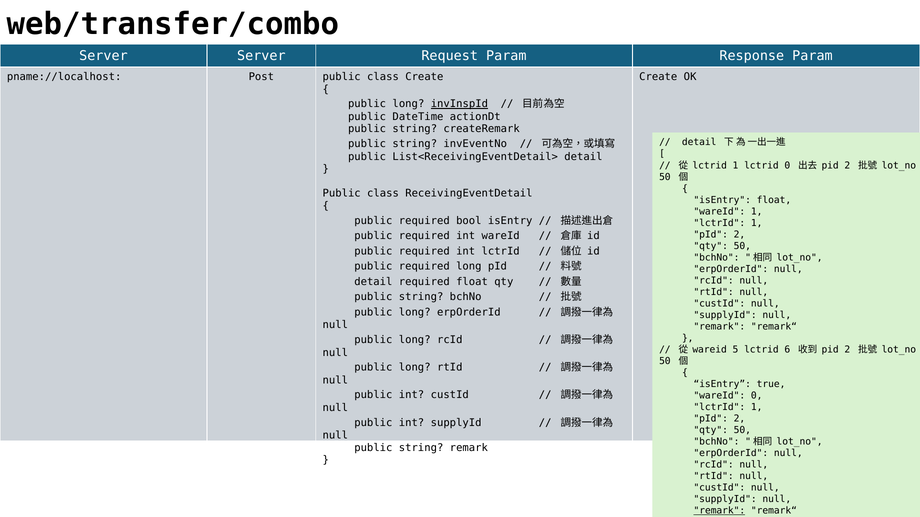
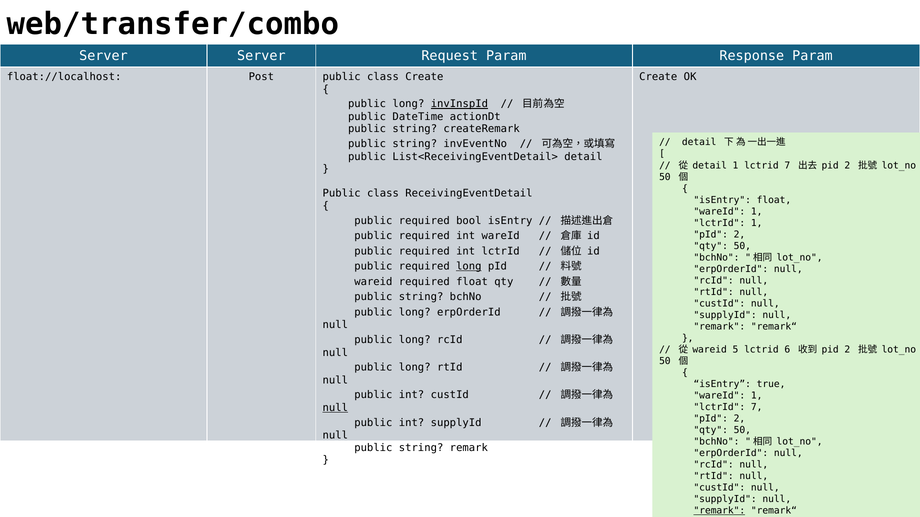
pname://localhost: pname://localhost -> float://localhost (64, 77)
lctrid: lctrid -> detail (710, 166)
0: 0 -> 7 (787, 166)
long underline: none -> present (469, 267)
detail: detail -> wareid (373, 282)
0: 0 -> 1 (757, 396)
1: 1 -> 7 (757, 407)
null underline: none -> present (335, 408)
